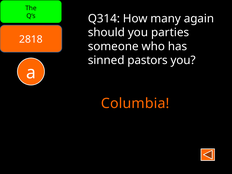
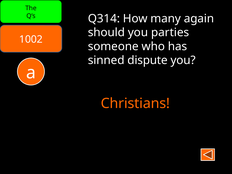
2818: 2818 -> 1002 (31, 39)
pastors: pastors -> dispute (148, 60)
Columbia: Columbia -> Christians (135, 103)
